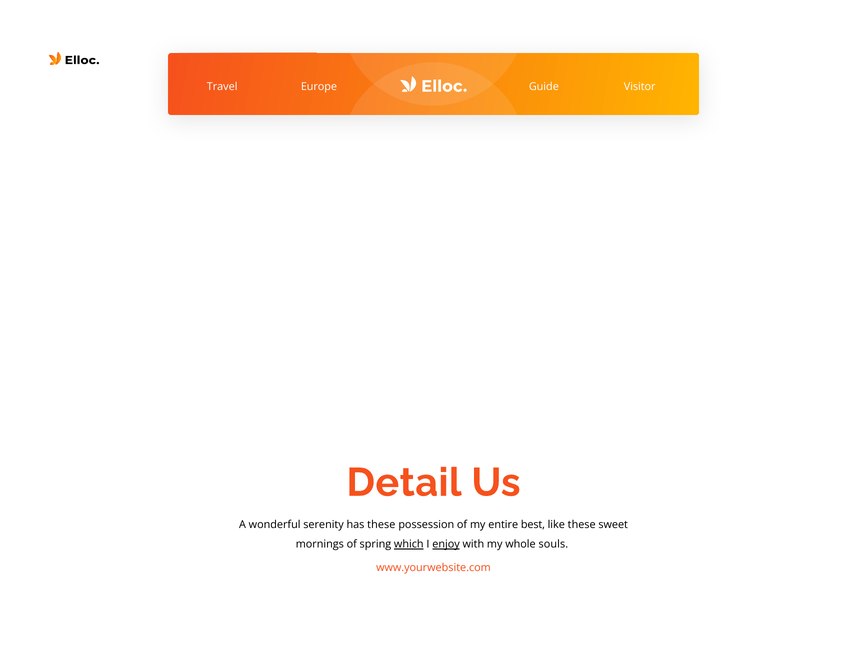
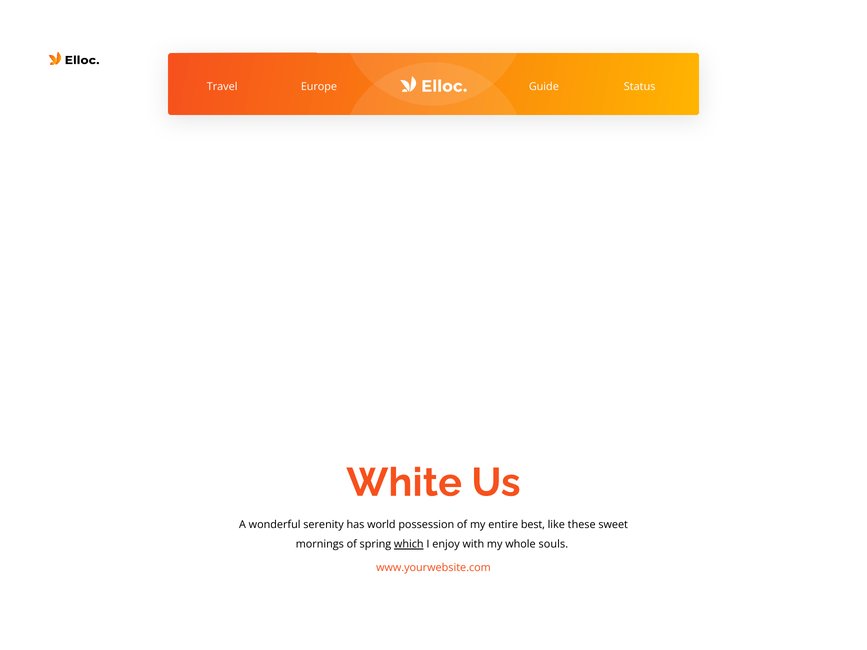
Visitor: Visitor -> Status (640, 87)
Detail: Detail -> White (404, 483)
has these: these -> world (381, 525)
enjoy underline: present -> none (446, 545)
